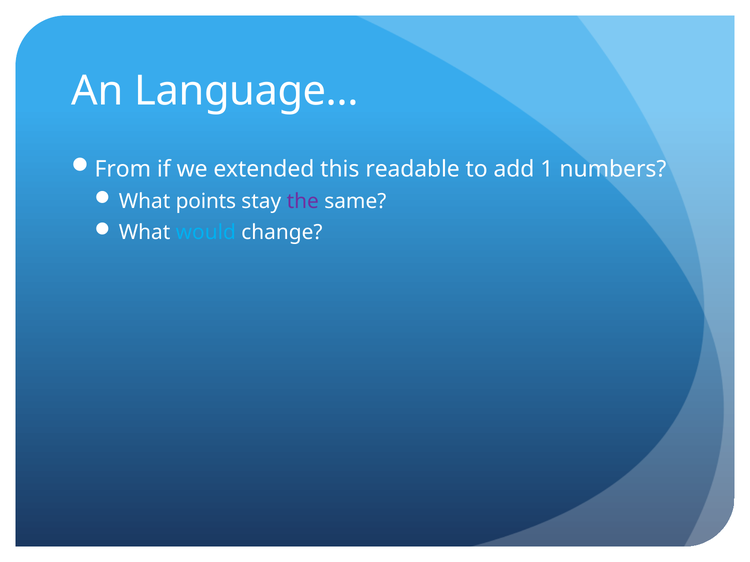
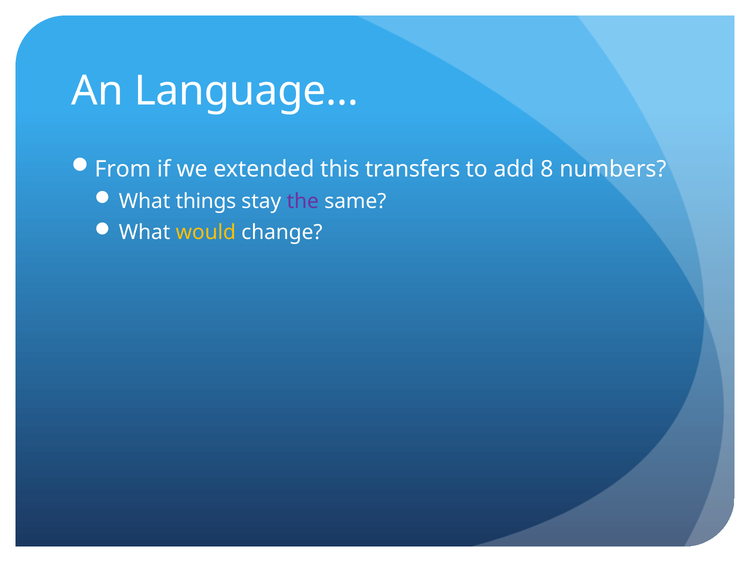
readable: readable -> transfers (413, 169)
1: 1 -> 8 (547, 169)
points: points -> things (206, 201)
would colour: light blue -> yellow (206, 233)
